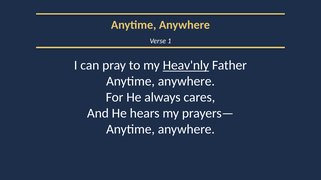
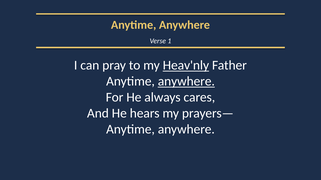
anywhere underline: none -> present (186, 82)
